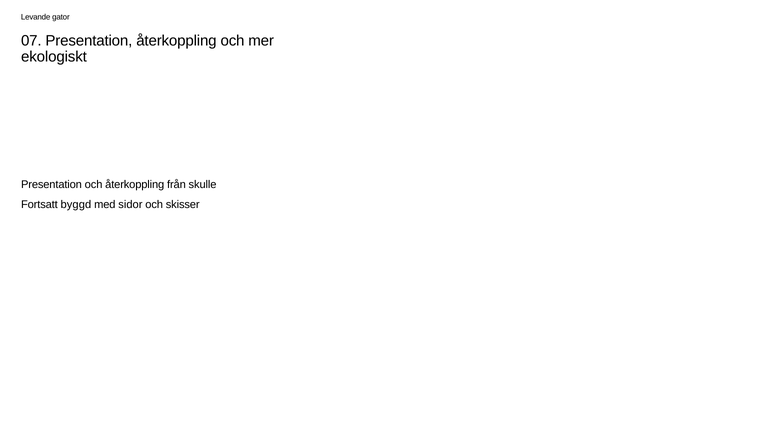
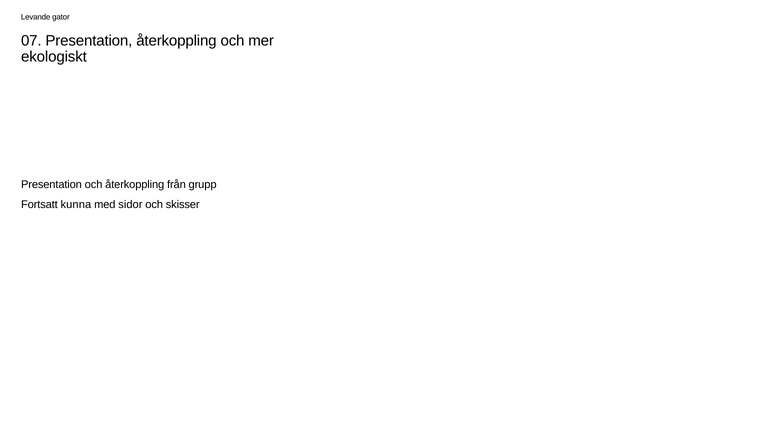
skulle: skulle -> grupp (203, 185)
byggd: byggd -> kunna (76, 205)
